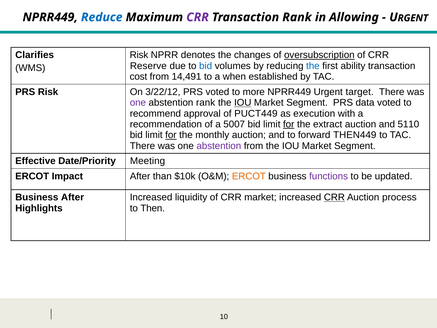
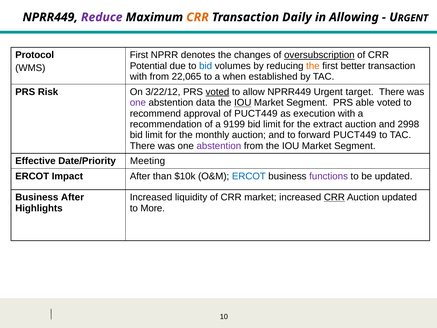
Reduce colour: blue -> purple (102, 17)
CRR colour: purple -> orange (198, 17)
Transaction Rank: Rank -> Daily (297, 17)
Clarifies: Clarifies -> Protocol (35, 55)
Risk: Risk -> First (139, 55)
Reserve: Reserve -> Potential (148, 66)
the colour: blue -> orange (313, 66)
ability: ability -> better (353, 66)
cost: cost -> with (138, 77)
14,491: 14,491 -> 22,065 (187, 77)
voted underline: none -> present (217, 92)
more: more -> allow (254, 92)
abstention rank: rank -> data (206, 103)
data: data -> able (365, 103)
5007: 5007 -> 9199 (234, 124)
for underline: present -> none (289, 124)
5110: 5110 -> 2998 (408, 124)
for underline: present -> none (171, 135)
forward THEN449: THEN449 -> PUCT449 (355, 135)
ERCOT colour: orange -> blue (249, 176)
Auction process: process -> updated (399, 197)
Then: Then -> More (153, 208)
